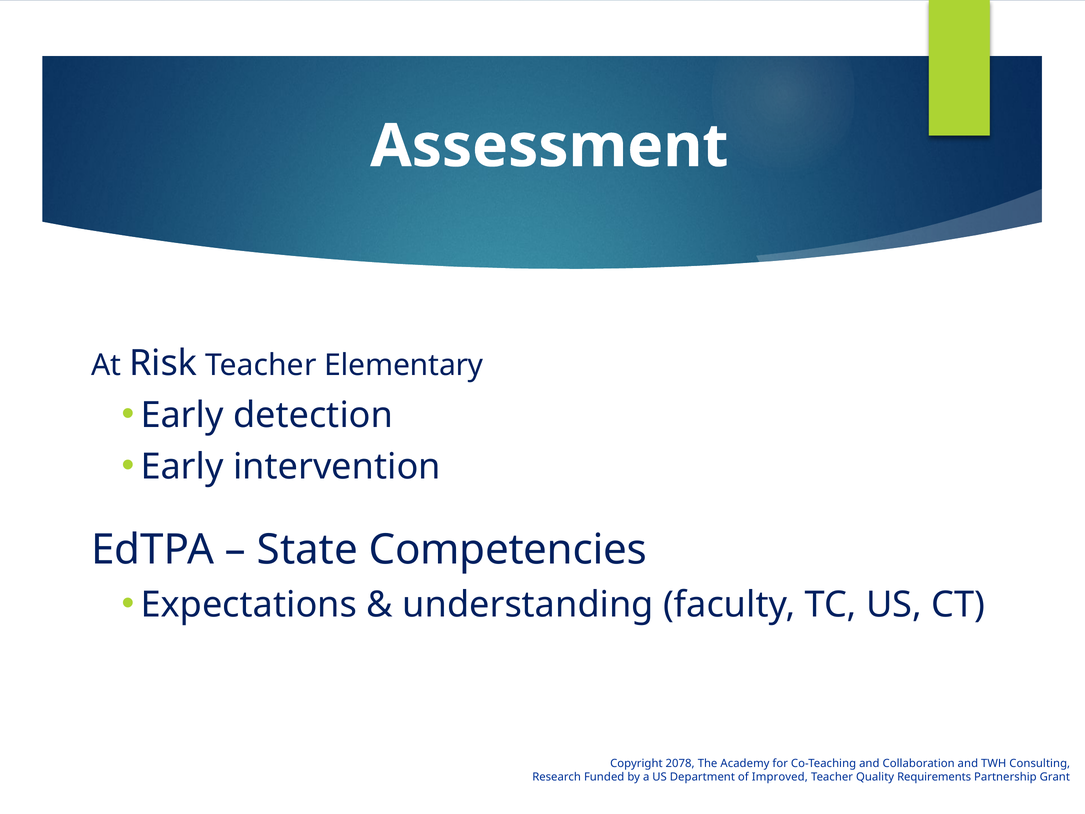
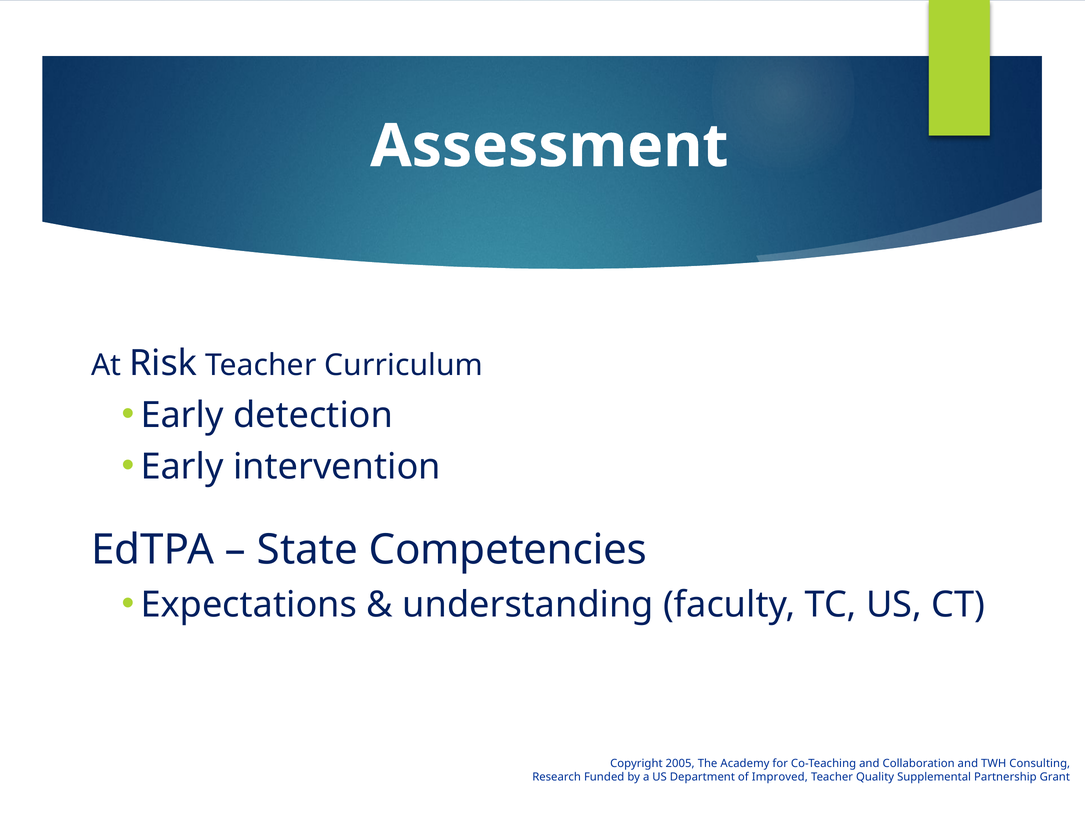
Elementary: Elementary -> Curriculum (404, 365)
2078: 2078 -> 2005 (680, 763)
Requirements: Requirements -> Supplemental (934, 777)
